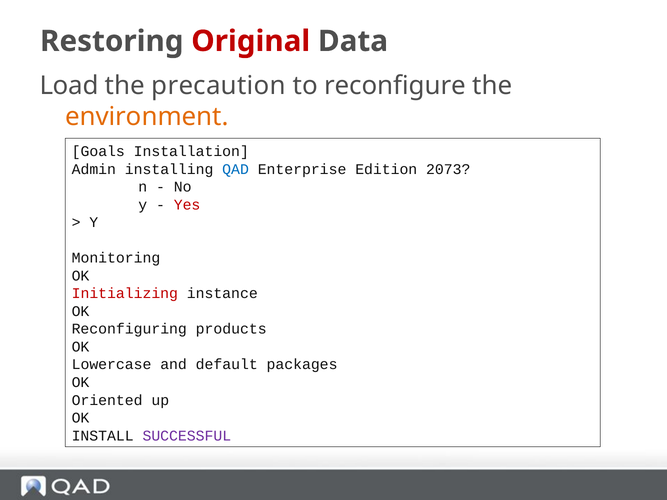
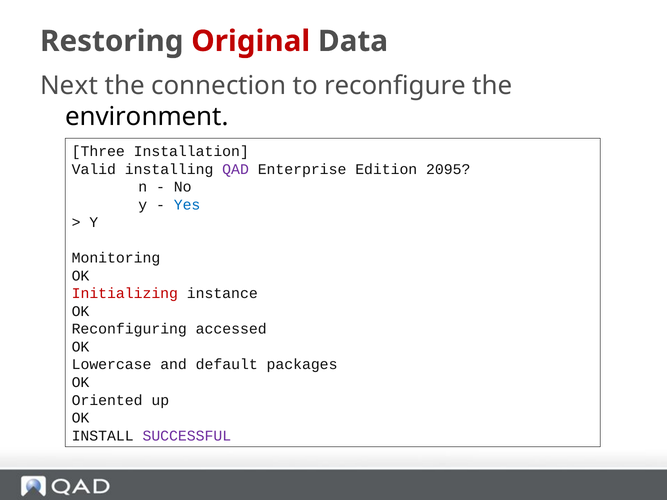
Load: Load -> Next (69, 86)
precaution: precaution -> connection (219, 86)
environment colour: orange -> black (147, 117)
Goals: Goals -> Three (98, 151)
Admin: Admin -> Valid (94, 169)
QAD colour: blue -> purple (236, 169)
2073: 2073 -> 2095 (448, 169)
Yes colour: red -> blue (187, 205)
products: products -> accessed (231, 329)
